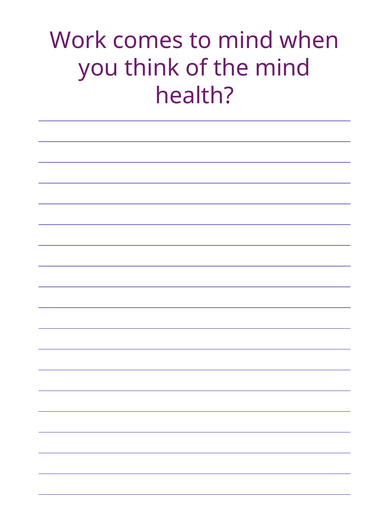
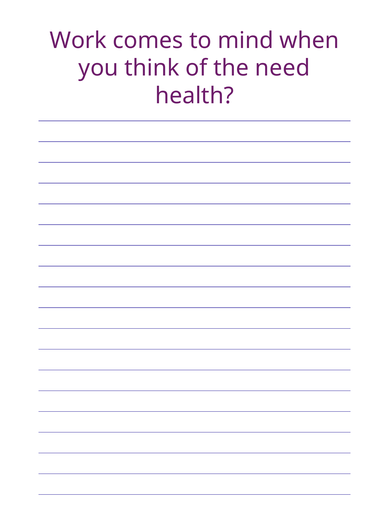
the mind: mind -> need (282, 68)
